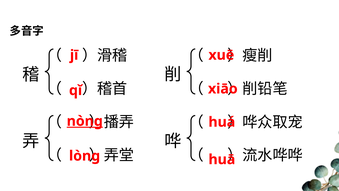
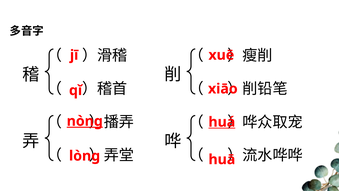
huá underline: none -> present (222, 122)
